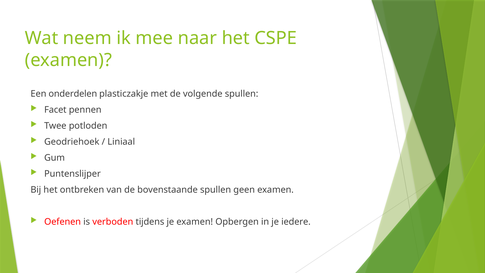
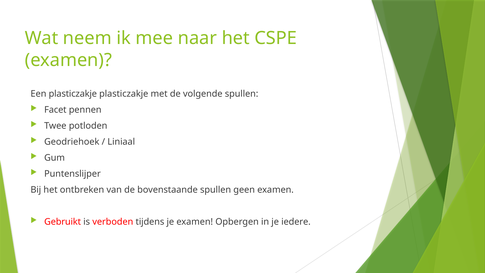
Een onderdelen: onderdelen -> plasticzakje (73, 94)
Oefenen: Oefenen -> Gebruikt (63, 222)
